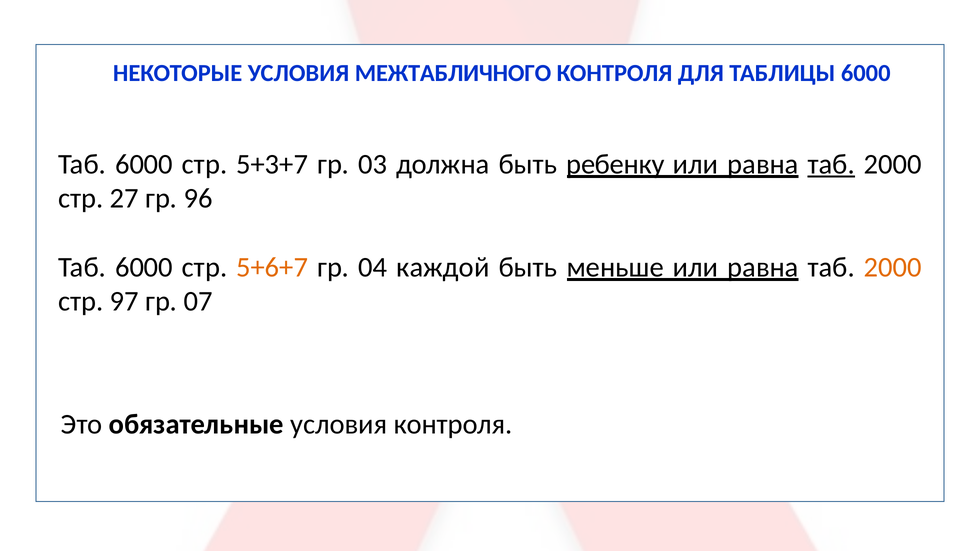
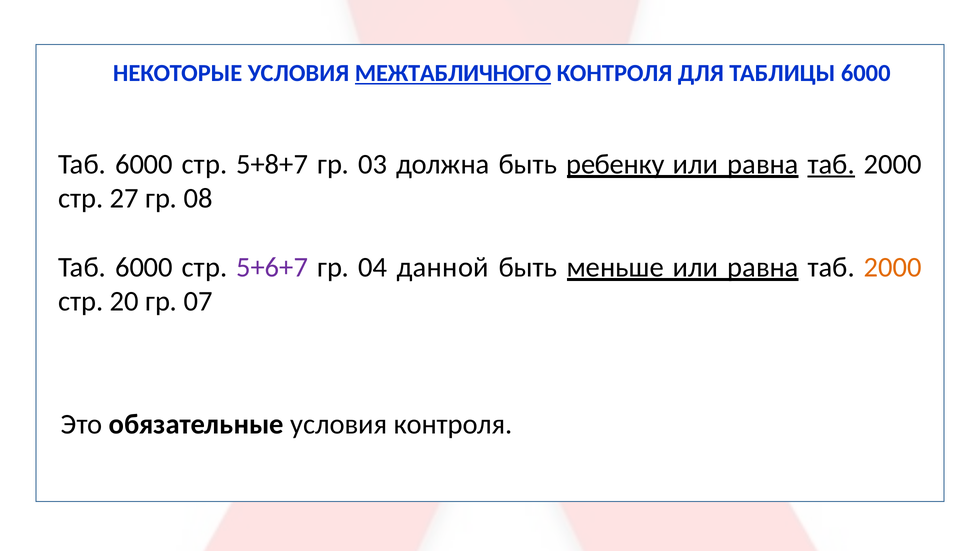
МЕЖТАБЛИЧНОГО underline: none -> present (453, 73)
5+3+7: 5+3+7 -> 5+8+7 (272, 164)
96: 96 -> 08 (198, 199)
5+6+7 colour: orange -> purple (272, 267)
каждой: каждой -> данной (443, 267)
97: 97 -> 20 (124, 302)
